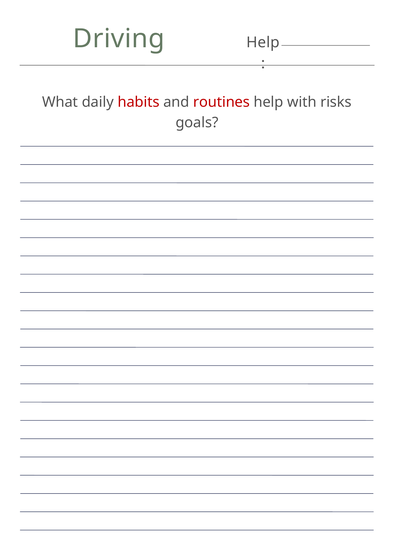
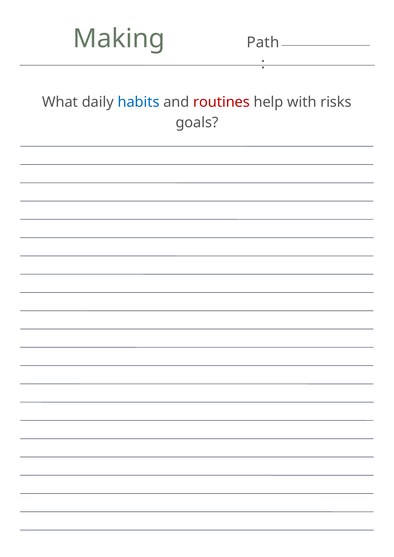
Driving: Driving -> Making (119, 39)
Help: Help -> Path (263, 43)
habits colour: red -> blue (139, 102)
